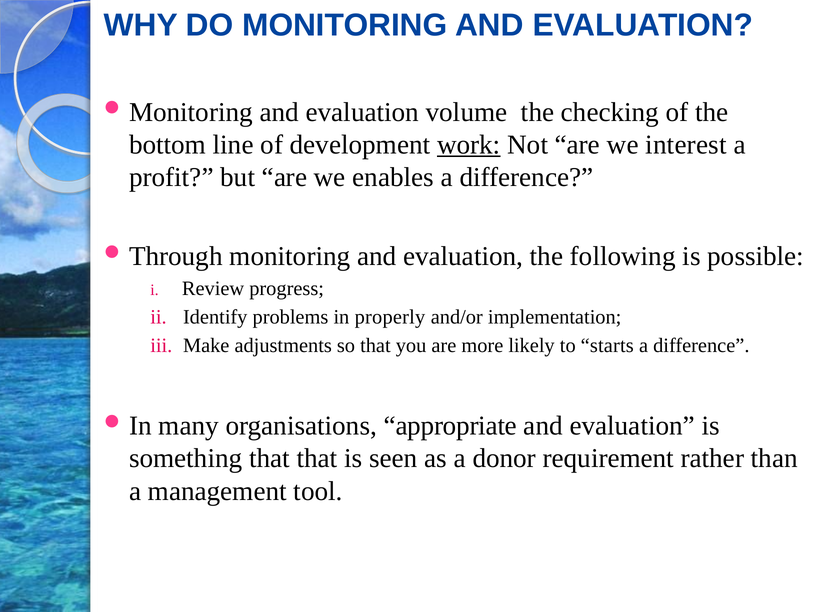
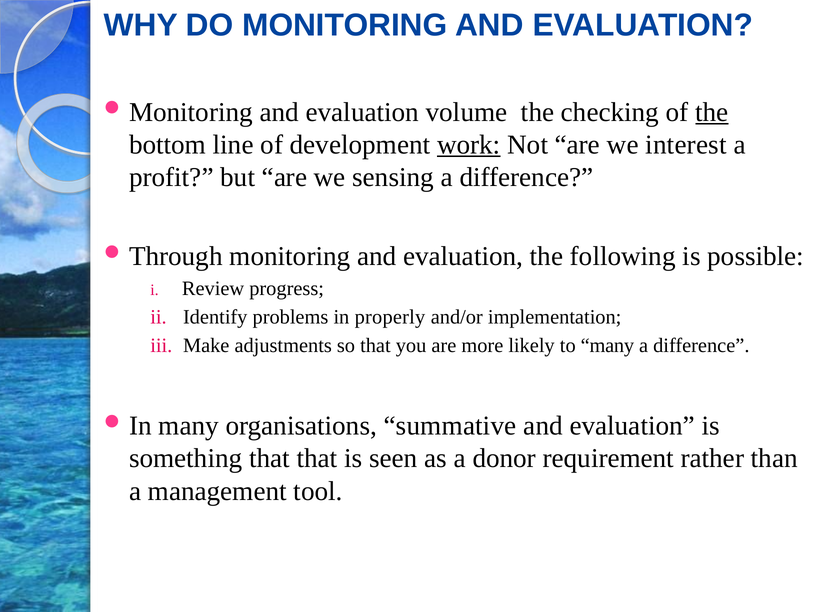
the underline: none -> present (712, 112)
enables: enables -> sensing (393, 177)
to starts: starts -> many (607, 346)
appropriate: appropriate -> summative (450, 426)
